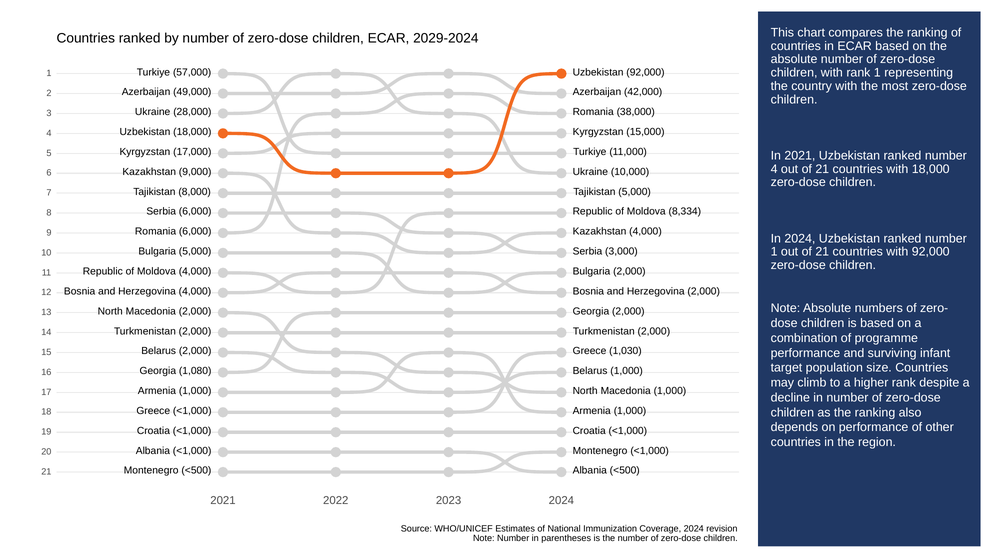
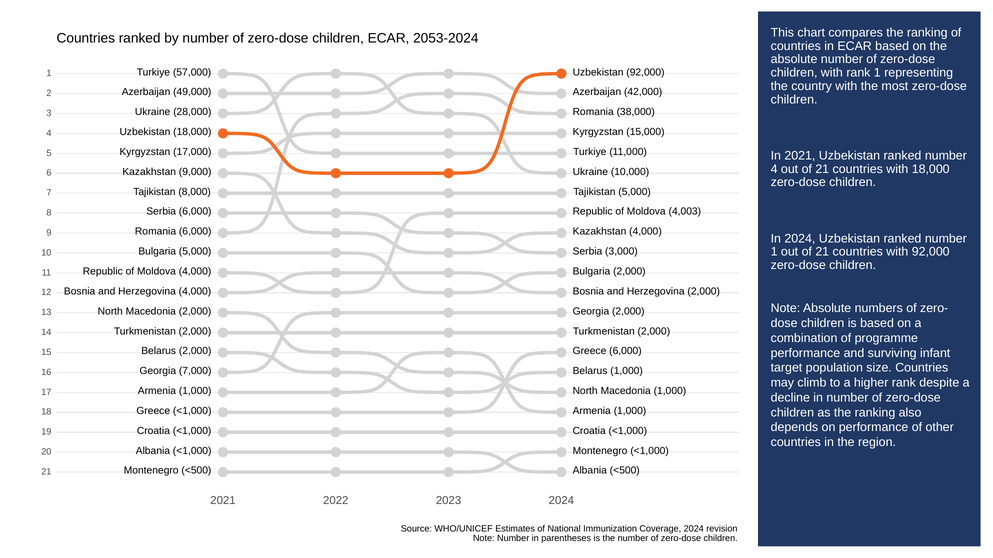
2029-2024: 2029-2024 -> 2053-2024 (446, 38)
8,334: 8,334 -> 4,003 (685, 212)
Greece 1,030: 1,030 -> 6,000 (625, 351)
1,080: 1,080 -> 7,000 (195, 371)
